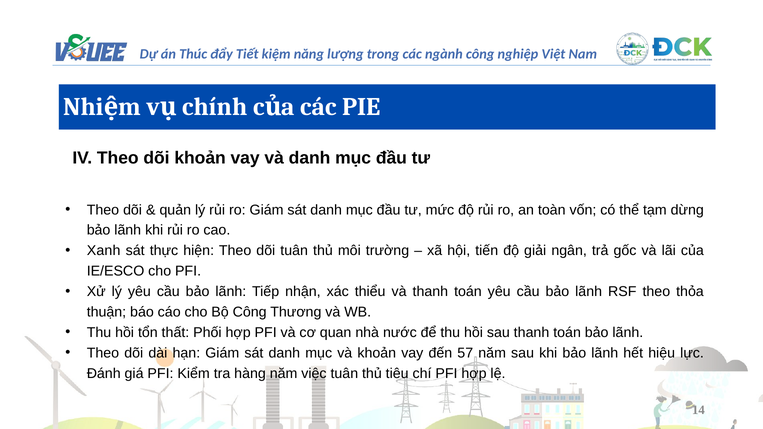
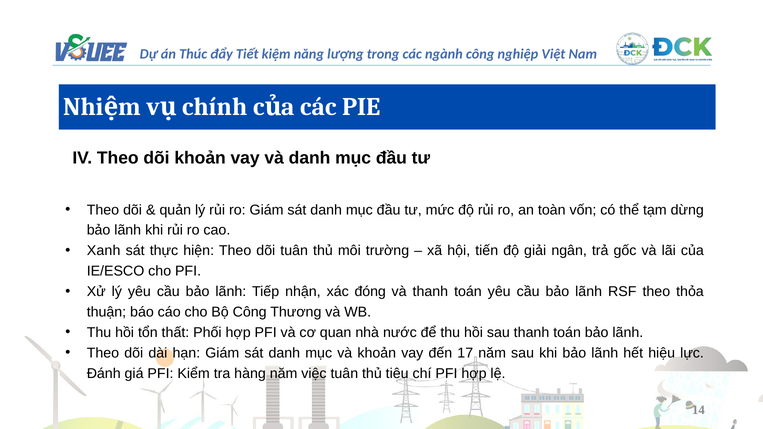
thiểu: thiểu -> đóng (370, 292)
57: 57 -> 17 (465, 353)
